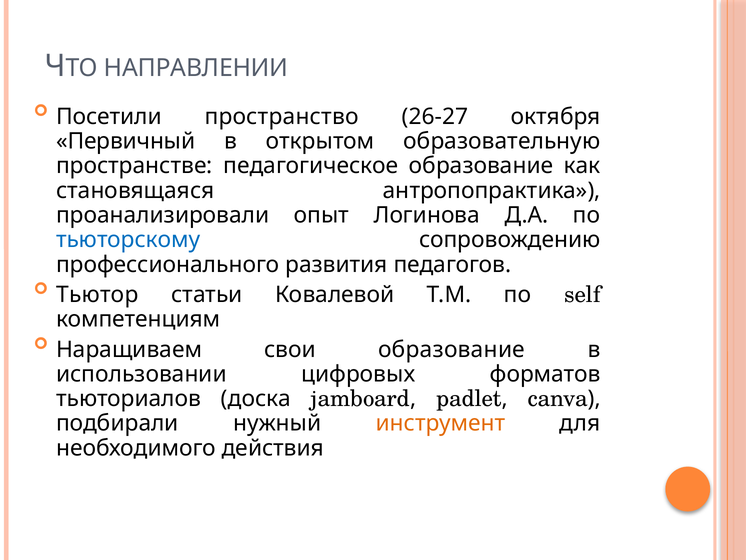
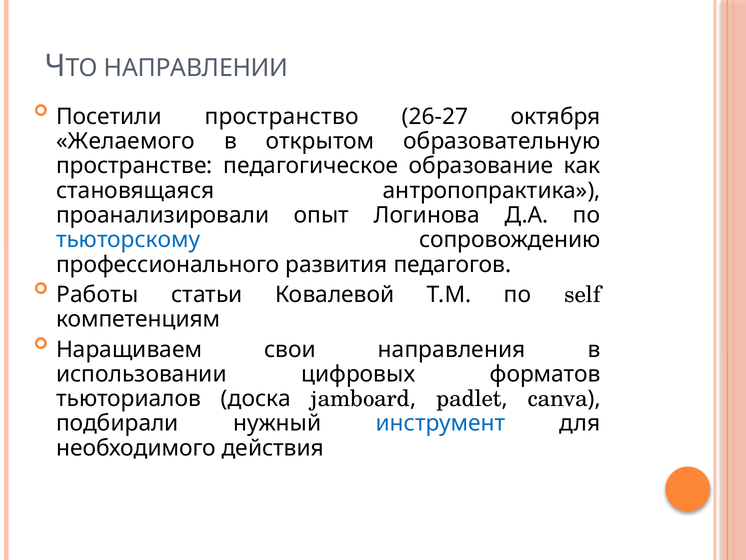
Первичный: Первичный -> Желаемого (126, 141)
Тьютор: Тьютор -> Работы (97, 294)
свои образование: образование -> направления (452, 349)
инструмент colour: orange -> blue (441, 423)
